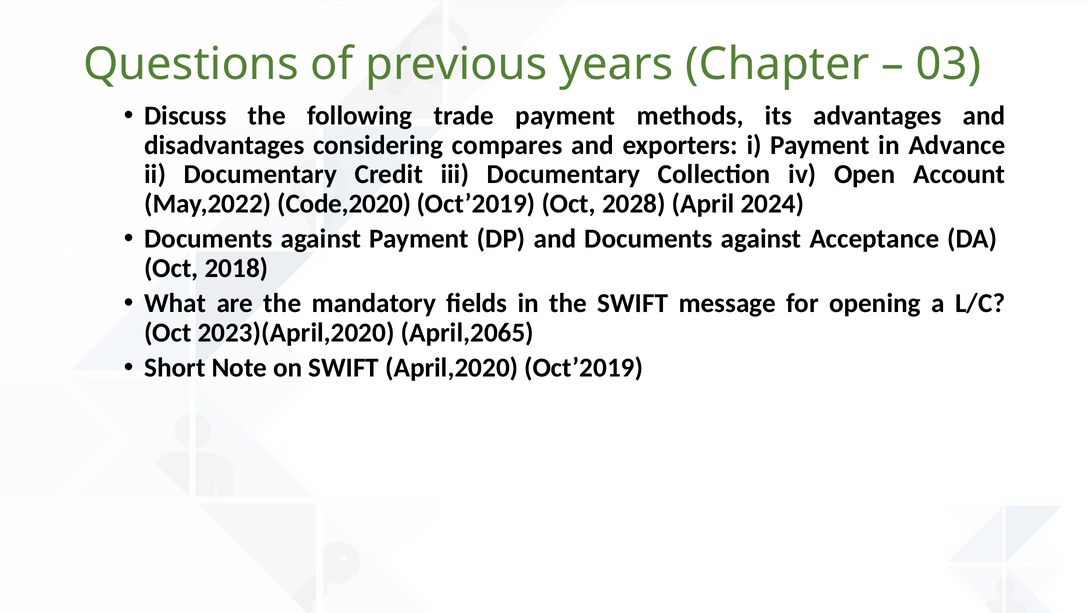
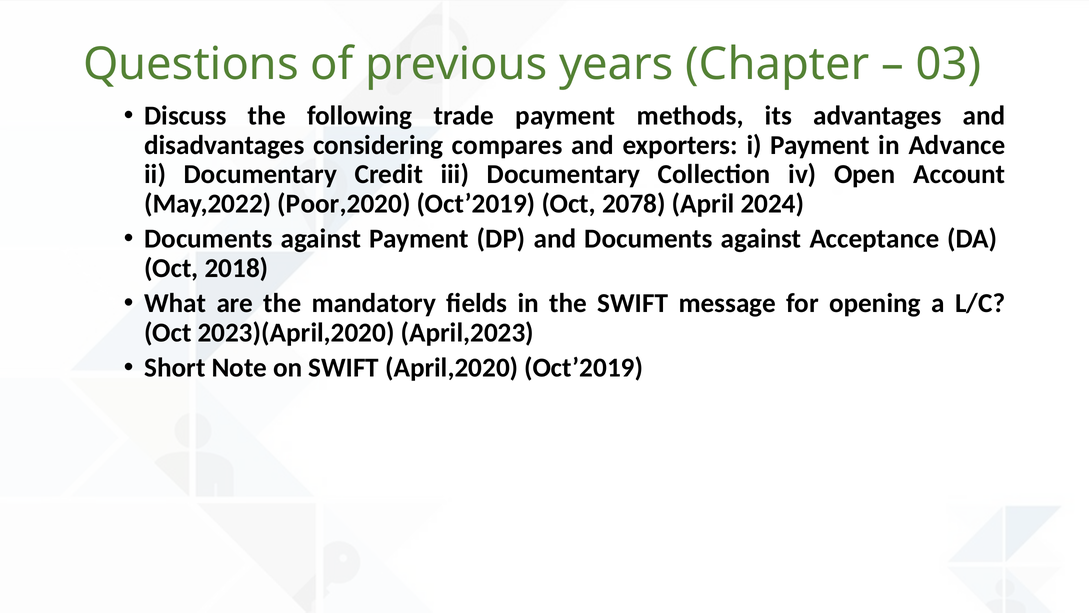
Code,2020: Code,2020 -> Poor,2020 (344, 204)
2028: 2028 -> 2078 (634, 204)
April,2065: April,2065 -> April,2023 (467, 333)
